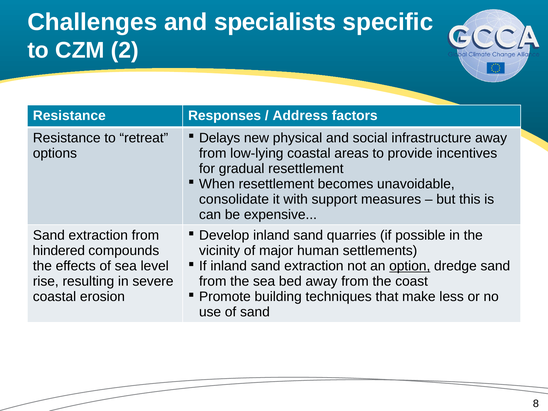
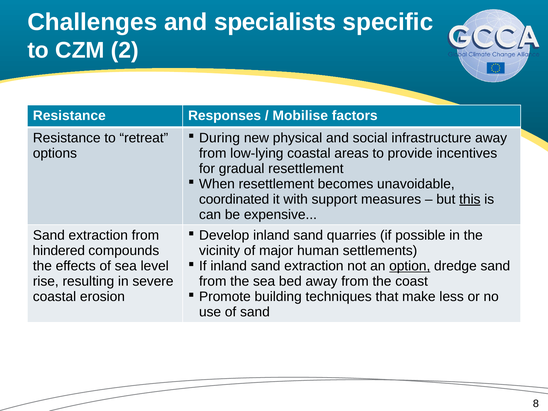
Address: Address -> Mobilise (300, 116)
Delays: Delays -> During (220, 138)
consolidate: consolidate -> coordinated (234, 199)
this underline: none -> present (470, 199)
